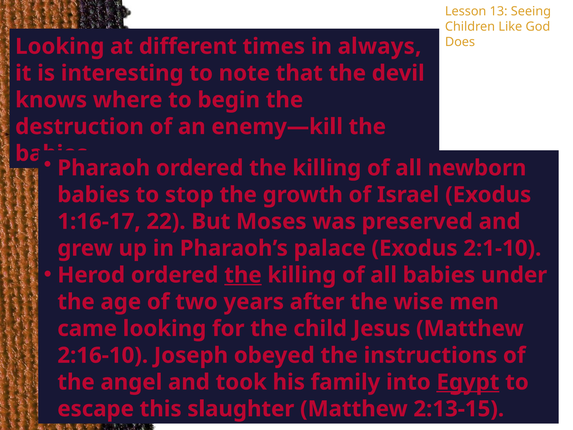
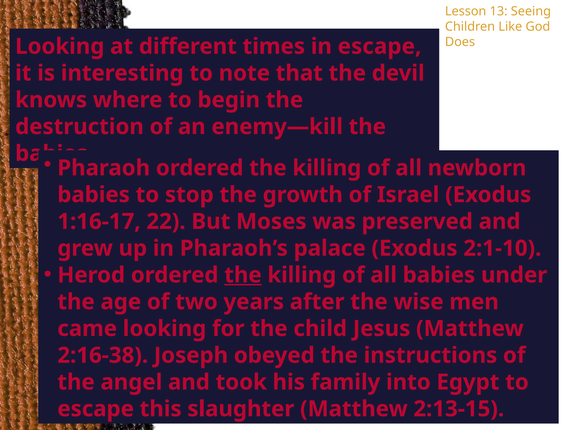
in always: always -> escape (380, 46)
2:16-10: 2:16-10 -> 2:16-38 (103, 355)
Egypt underline: present -> none (468, 382)
